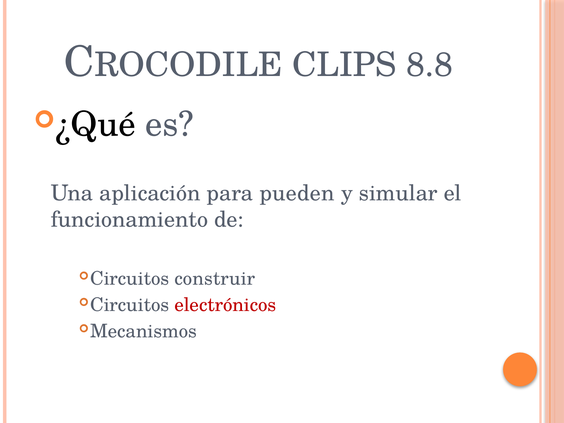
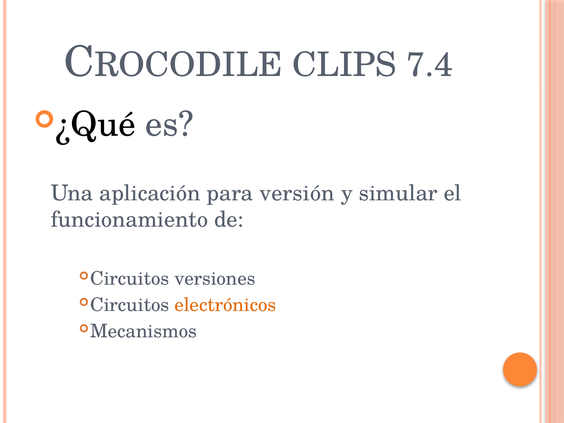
8.8: 8.8 -> 7.4 (430, 65)
pueden: pueden -> versión (297, 193)
construir: construir -> versiones (215, 279)
electrónicos colour: red -> orange (225, 305)
